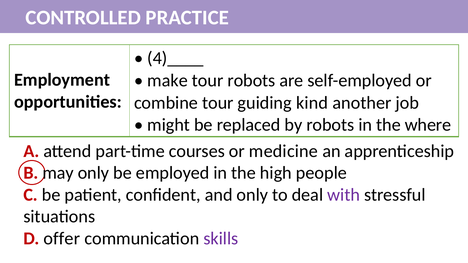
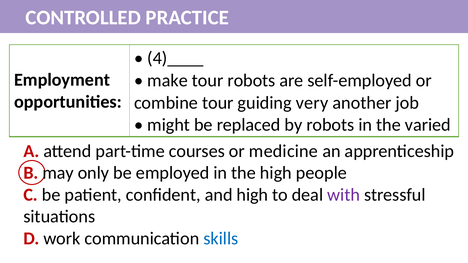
kind: kind -> very (312, 103)
where: where -> varied (428, 125)
and only: only -> high (252, 195)
offer: offer -> work (62, 239)
skills colour: purple -> blue (221, 239)
